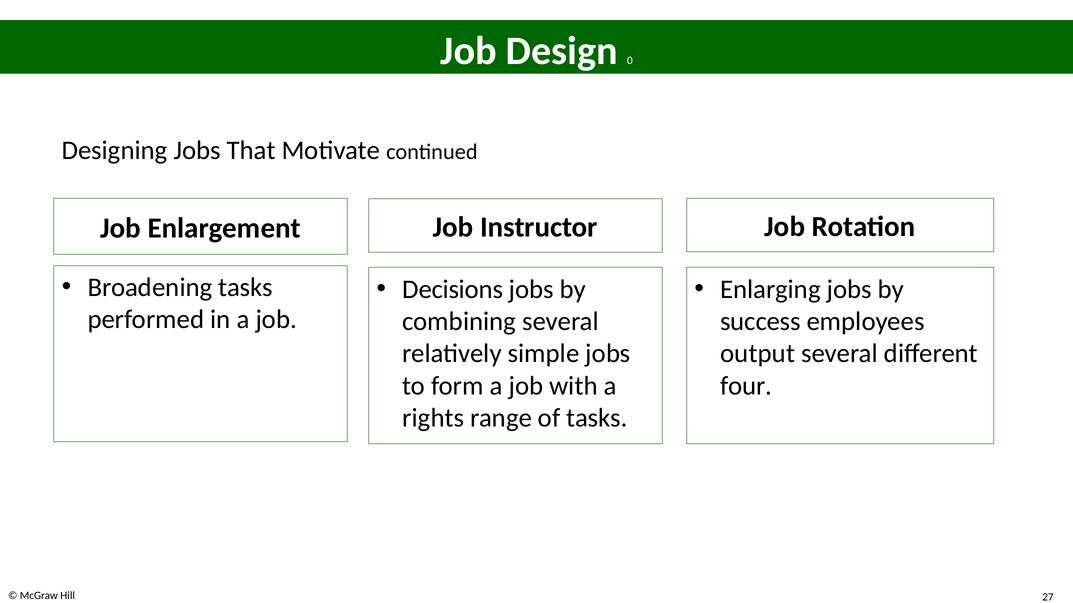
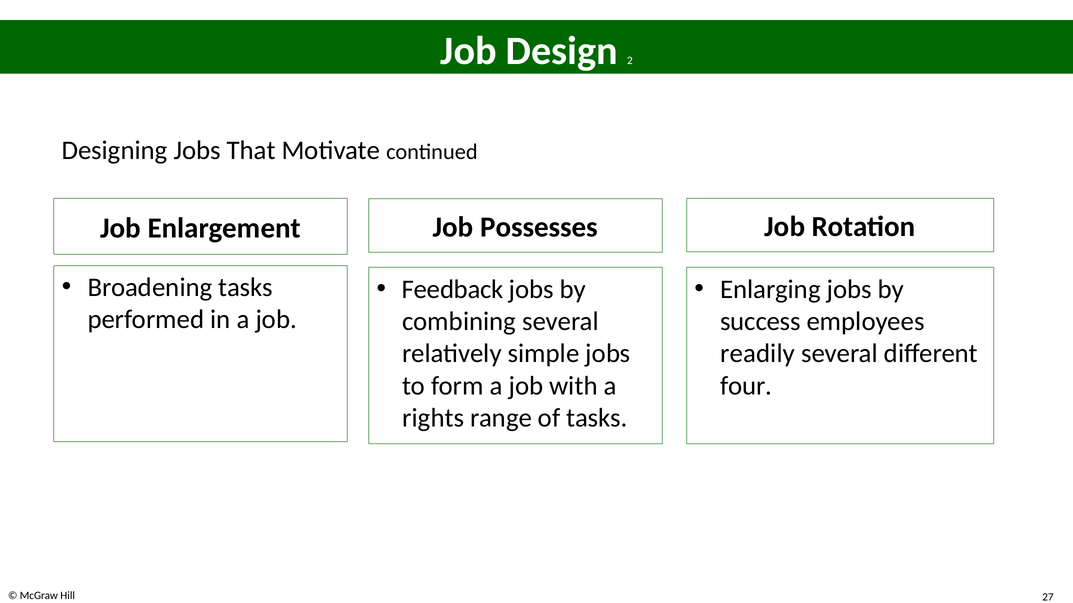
0: 0 -> 2 (630, 61)
Instructor: Instructor -> Possesses (539, 227)
Decisions: Decisions -> Feedback (453, 290)
output: output -> readily (758, 354)
